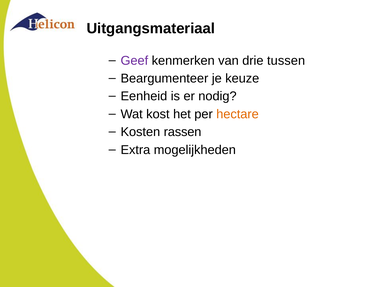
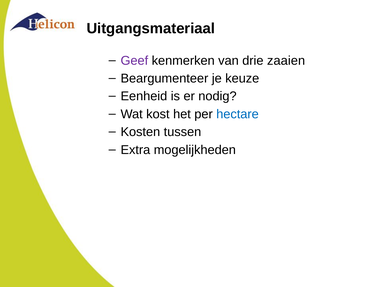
tussen: tussen -> zaaien (286, 60)
hectare colour: orange -> blue (238, 114)
rassen: rassen -> tussen (182, 132)
